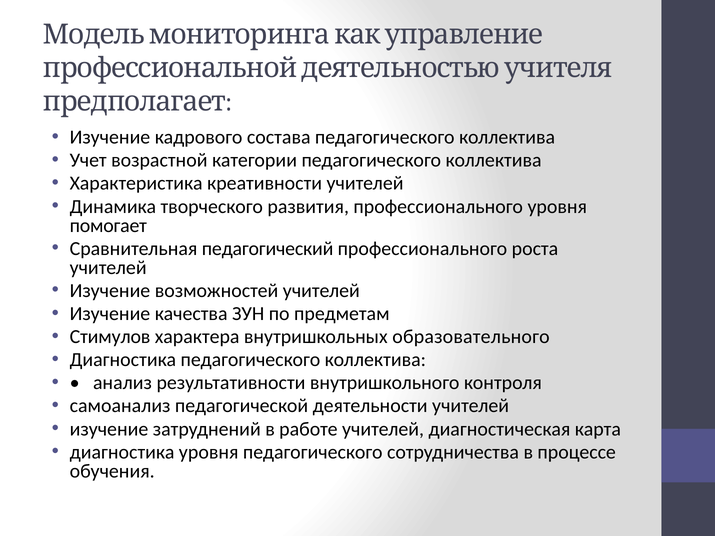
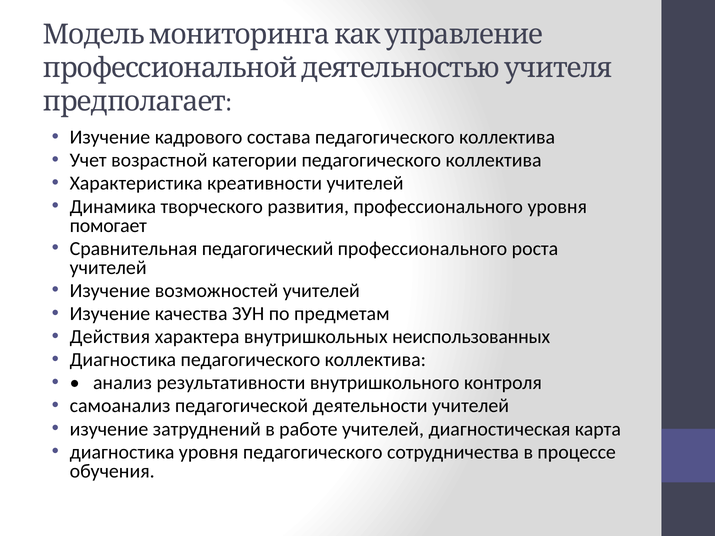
Стимулов: Стимулов -> Действия (110, 337)
образовательного: образовательного -> неиспользованных (471, 337)
